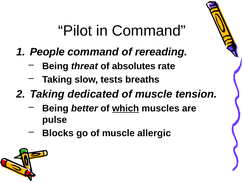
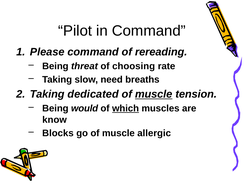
People: People -> Please (47, 52)
absolutes: absolutes -> choosing (134, 66)
tests: tests -> need (112, 80)
muscle underline: none -> present (154, 94)
better: better -> would (85, 108)
pulse: pulse -> know (55, 120)
